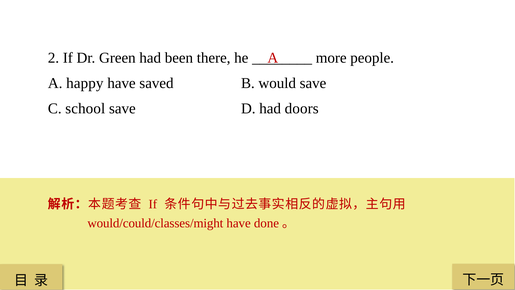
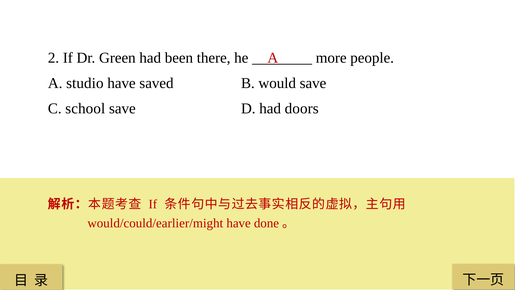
happy: happy -> studio (85, 83)
would/could/classes/might: would/could/classes/might -> would/could/earlier/might (155, 223)
